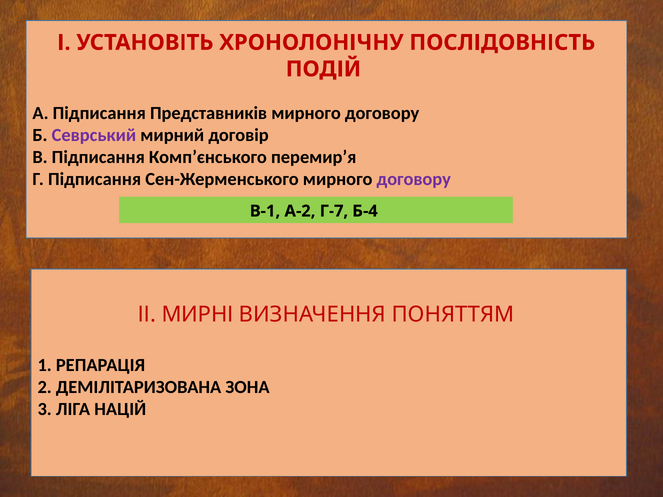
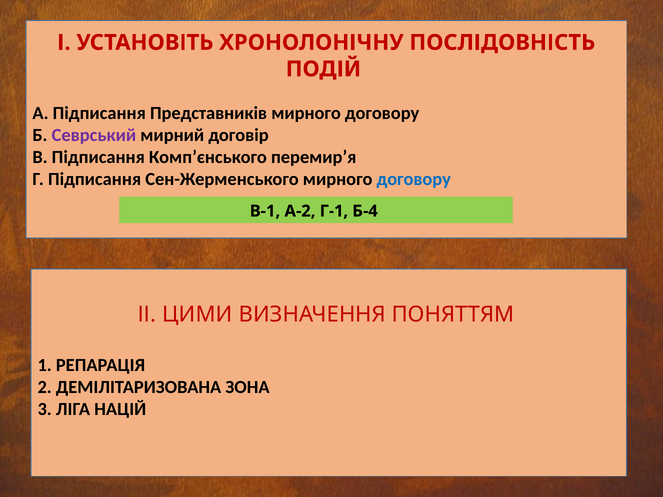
договору colour: purple -> blue (414, 179)
Г-7: Г-7 -> Г-1 (334, 211)
МИРНІ: МИРНІ -> ЦИМИ (197, 315)
